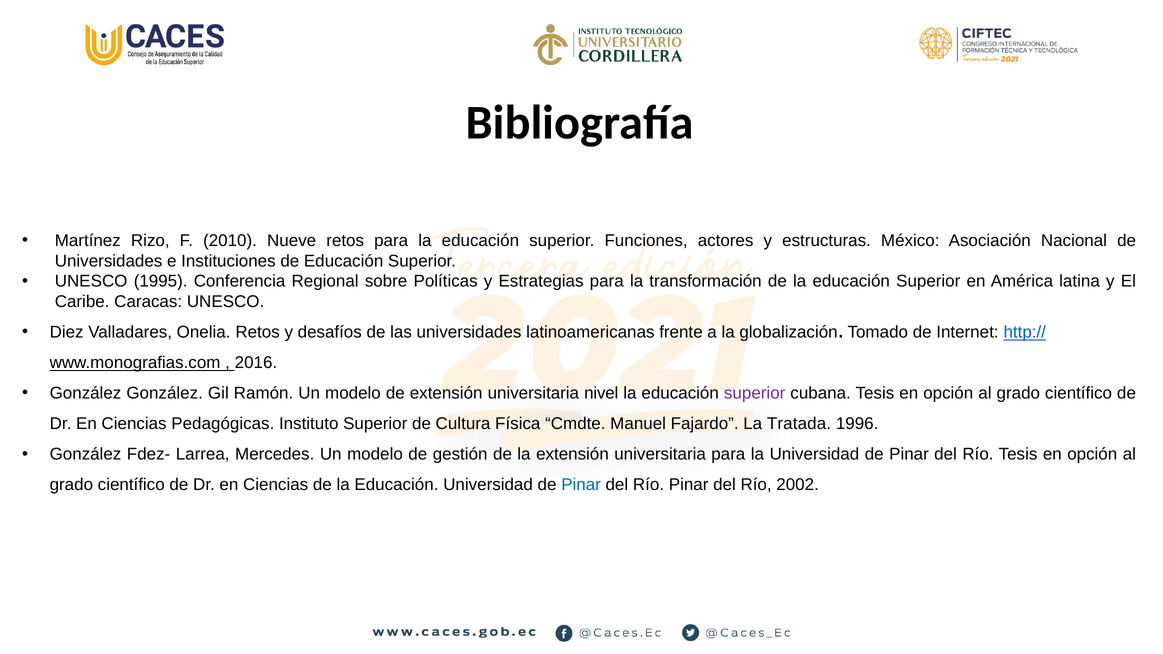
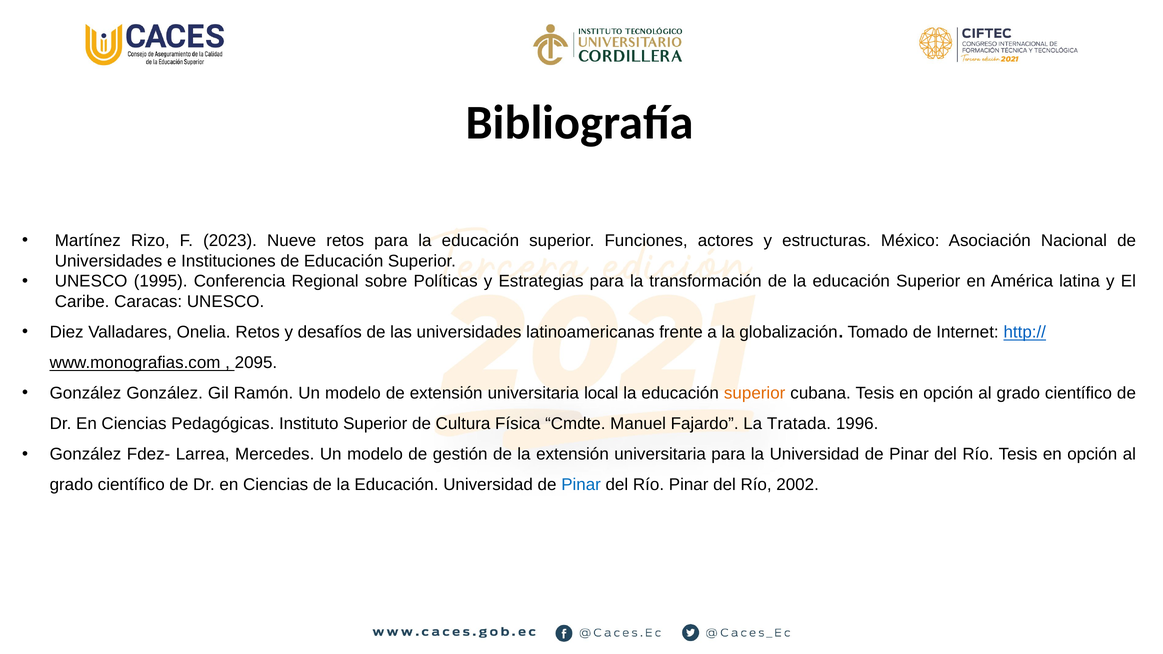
2010: 2010 -> 2023 (230, 241)
2016: 2016 -> 2095 (256, 363)
nivel: nivel -> local (601, 393)
superior colour: purple -> orange (755, 393)
